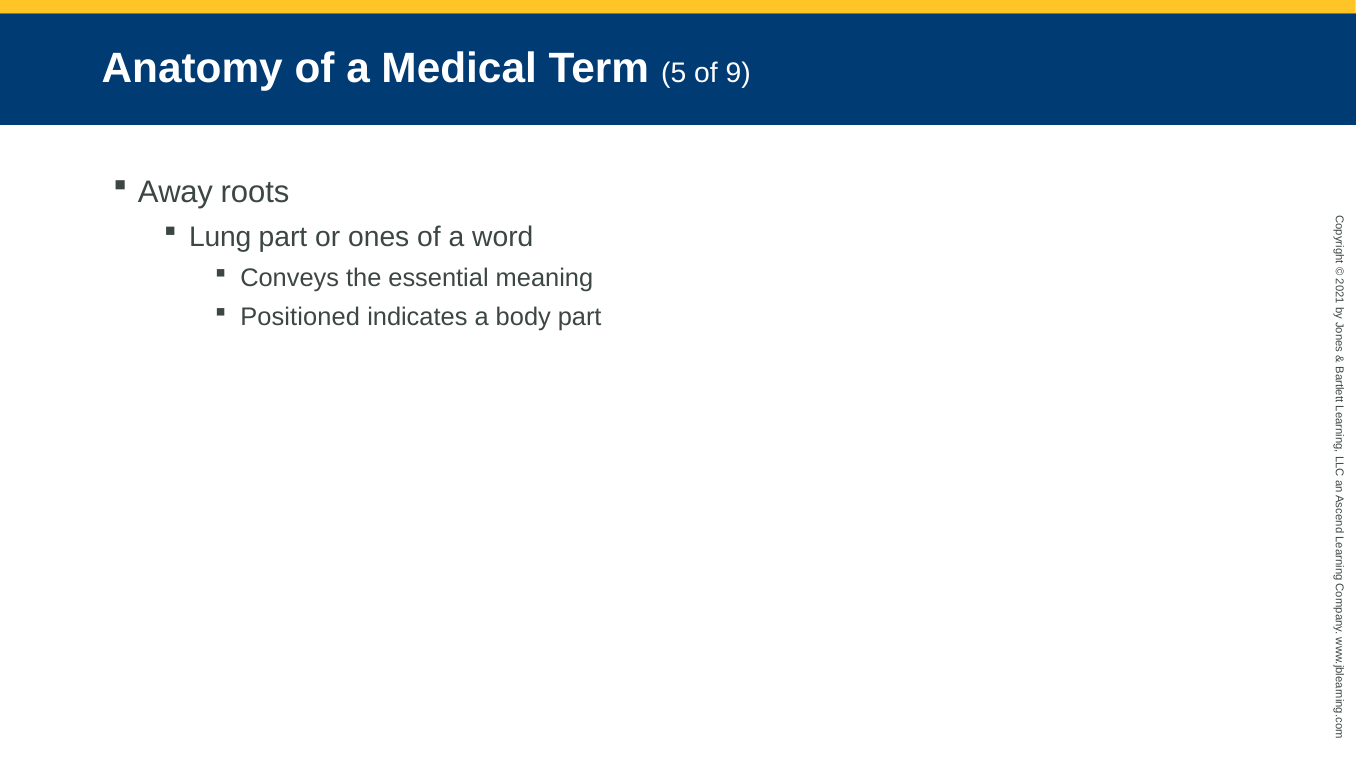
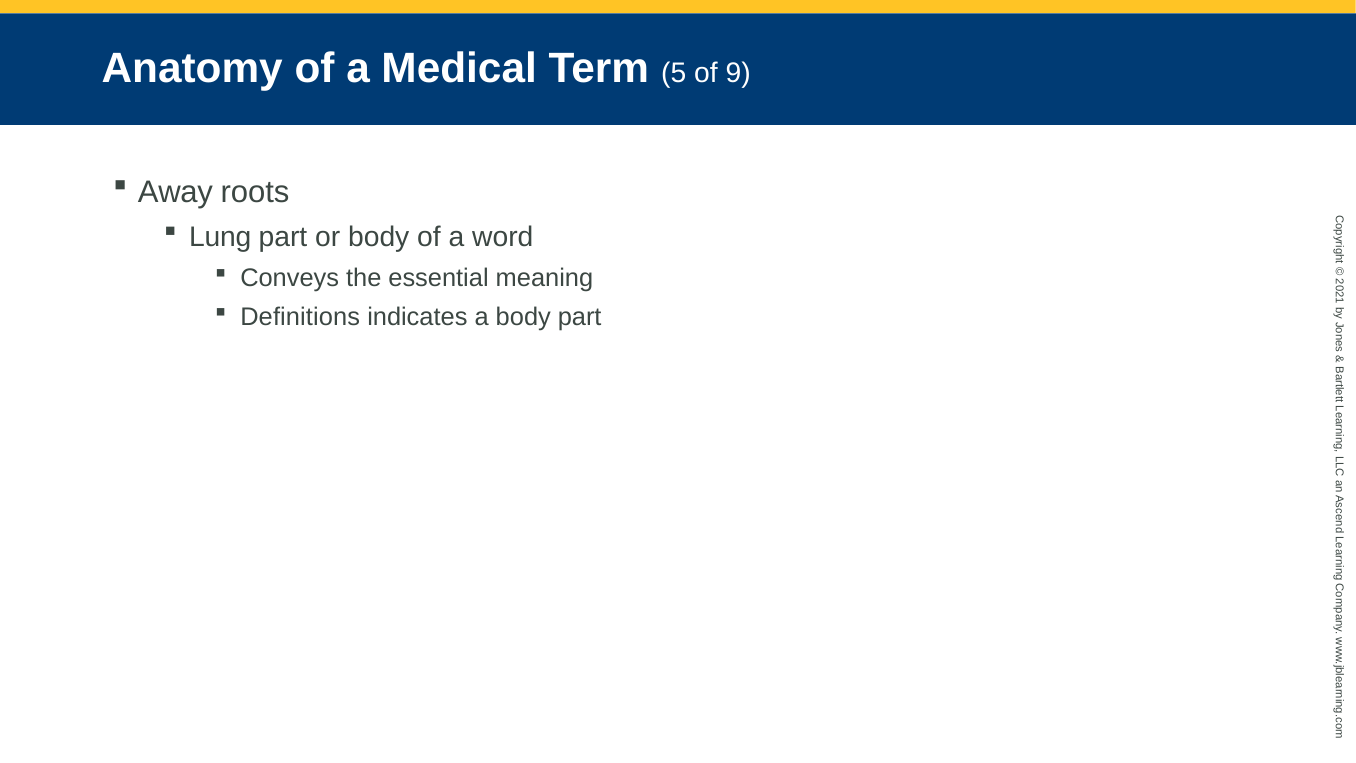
or ones: ones -> body (379, 237)
Positioned: Positioned -> Definitions (300, 317)
